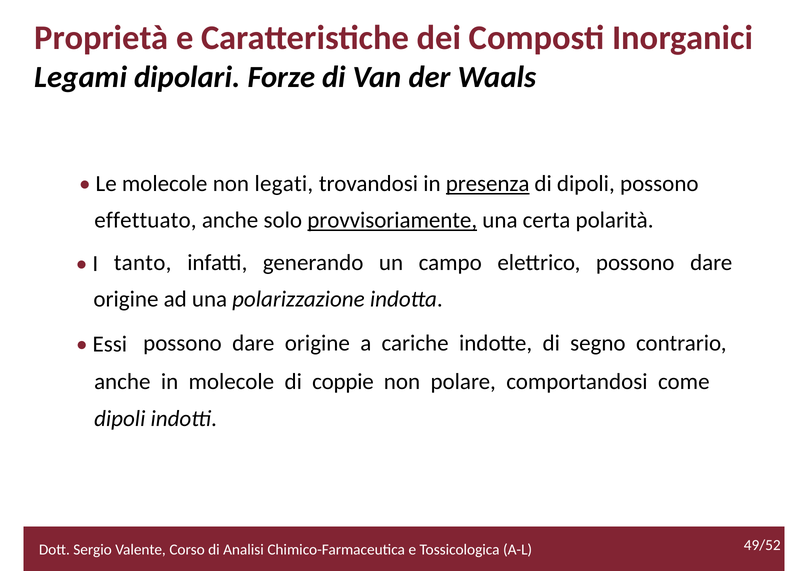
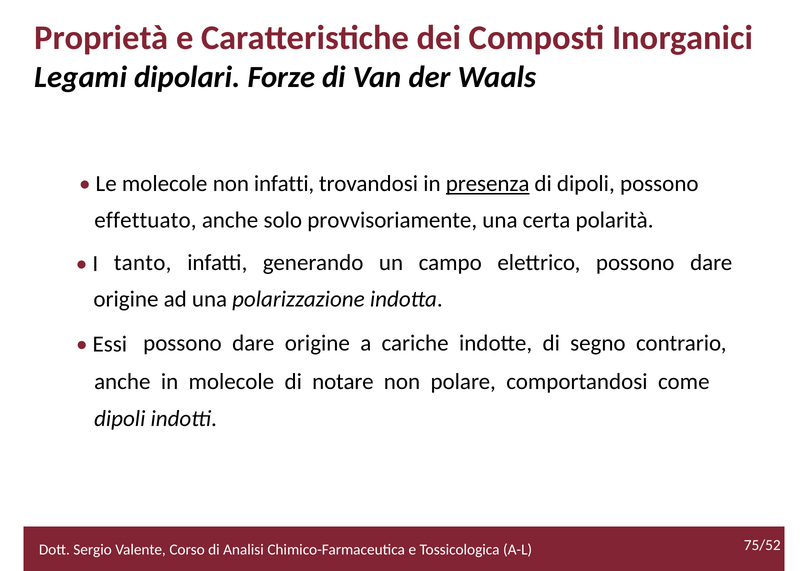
non legati: legati -> infatti (284, 184)
provvisoriamente underline: present -> none (392, 220)
coppie: coppie -> notare (343, 382)
49/52: 49/52 -> 75/52 (762, 546)
